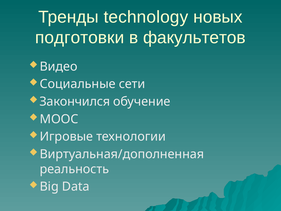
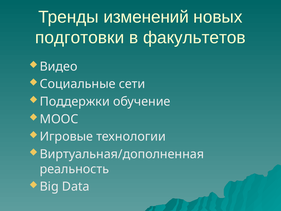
technology: technology -> изменений (146, 17)
Закончился: Закончился -> Поддержки (75, 101)
